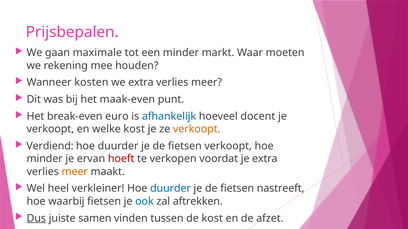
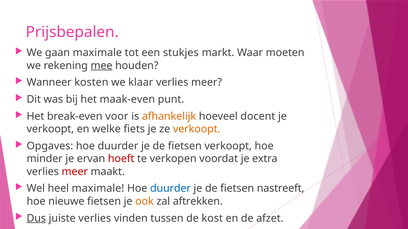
een minder: minder -> stukjes (181, 53)
mee underline: none -> present (102, 66)
we extra: extra -> klaar (141, 83)
euro: euro -> voor (117, 117)
afhankelijk colour: blue -> orange (169, 117)
welke kost: kost -> fiets (134, 129)
Verdiend: Verdiend -> Opgaves (50, 146)
meer colour: orange -> red (75, 172)
heel verkleiner: verkleiner -> maximale (98, 189)
waarbij: waarbij -> nieuwe (66, 202)
ook colour: blue -> orange (144, 202)
juiste samen: samen -> verlies (95, 219)
